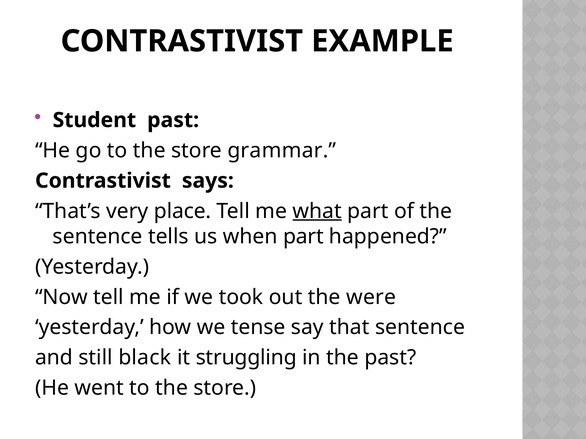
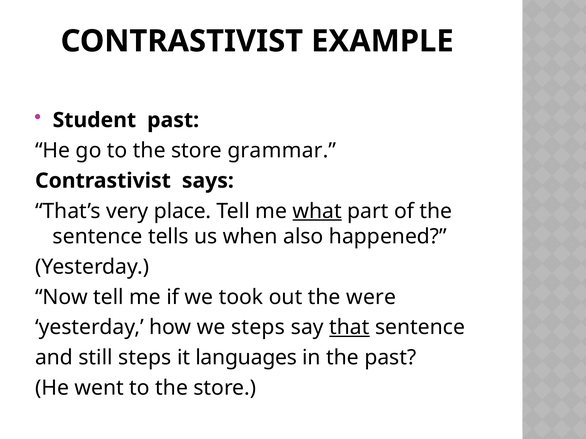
when part: part -> also (303, 237)
we tense: tense -> steps (258, 328)
that underline: none -> present (349, 328)
still black: black -> steps (145, 358)
struggling: struggling -> languages (246, 358)
